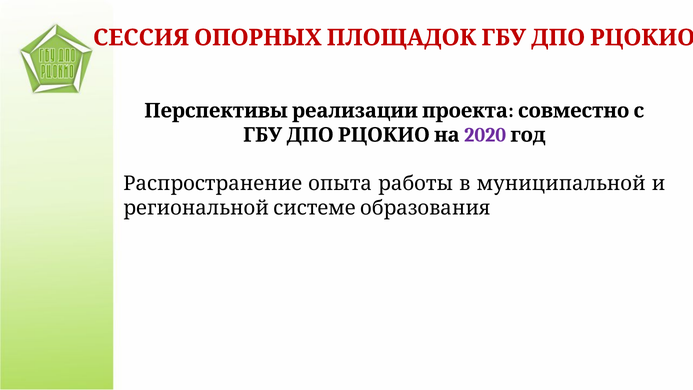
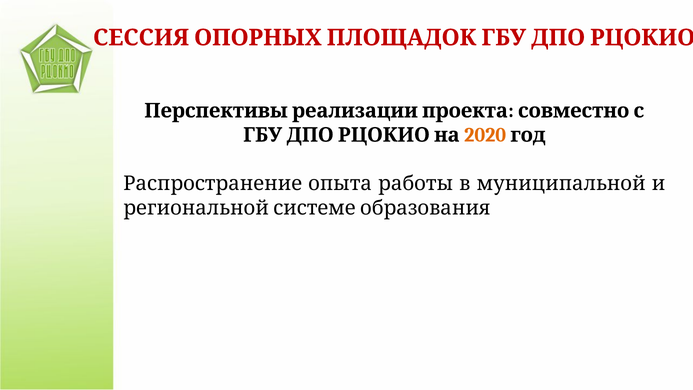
2020 colour: purple -> orange (485, 135)
